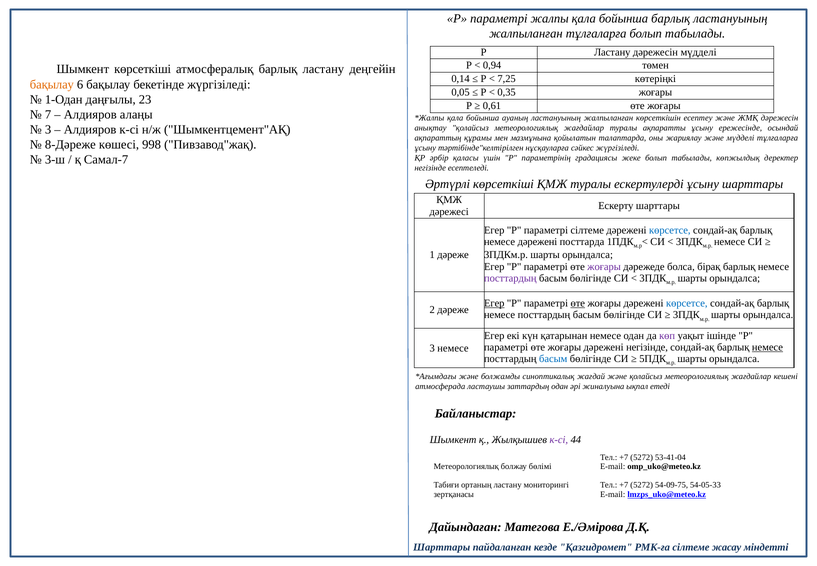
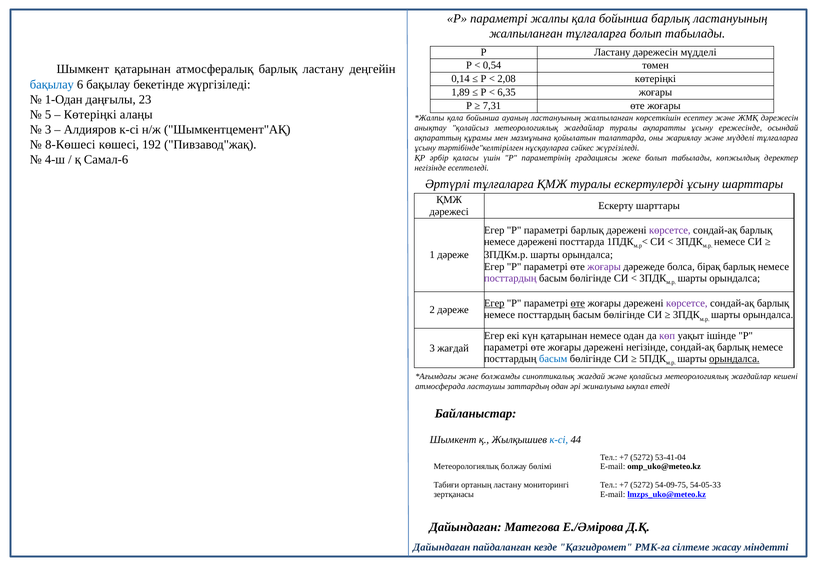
0,94: 0,94 -> 0,54 (492, 65)
Шымкент көрсеткіші: көрсеткіші -> қатарынан (143, 69)
7,25: 7,25 -> 2,08 (507, 79)
бақылау colour: orange -> blue (52, 84)
0,05: 0,05 -> 1,89 (461, 92)
0,35: 0,35 -> 6,35 (507, 92)
0,61: 0,61 -> 7,31 (492, 106)
7: 7 -> 5 (48, 114)
Алдияров: Алдияров -> Көтеріңкі (90, 114)
8-Дәреже: 8-Дәреже -> 8-Көшесі (70, 145)
998: 998 -> 192 (152, 145)
3-ш: 3-ш -> 4-ш (55, 160)
Самал-7: Самал-7 -> Самал-6 (106, 160)
Әртүрлі көрсеткіші: көрсеткіші -> тұлғаларға (503, 184)
параметрі сілтеме: сілтеме -> барлық (587, 230)
көрсетсе colour: blue -> purple (670, 230)
көрсетсе colour: blue -> purple (687, 303)
немесе underline: present -> none (767, 347)
3 немесе: немесе -> жағдай (453, 348)
орындалса underline: none -> present (734, 359)
к-сі colour: purple -> blue (559, 440)
Шарттары: Шарттары -> Дайындаған (442, 547)
